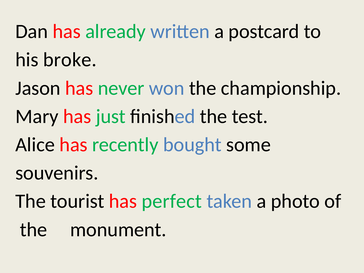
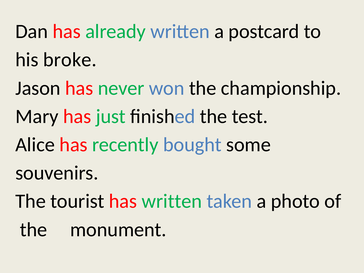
has perfect: perfect -> written (172, 201)
